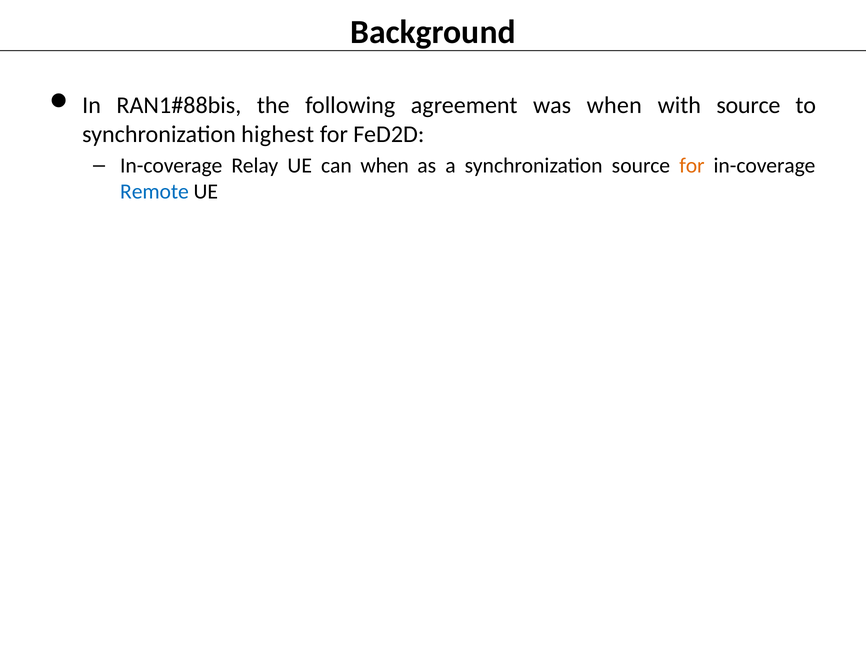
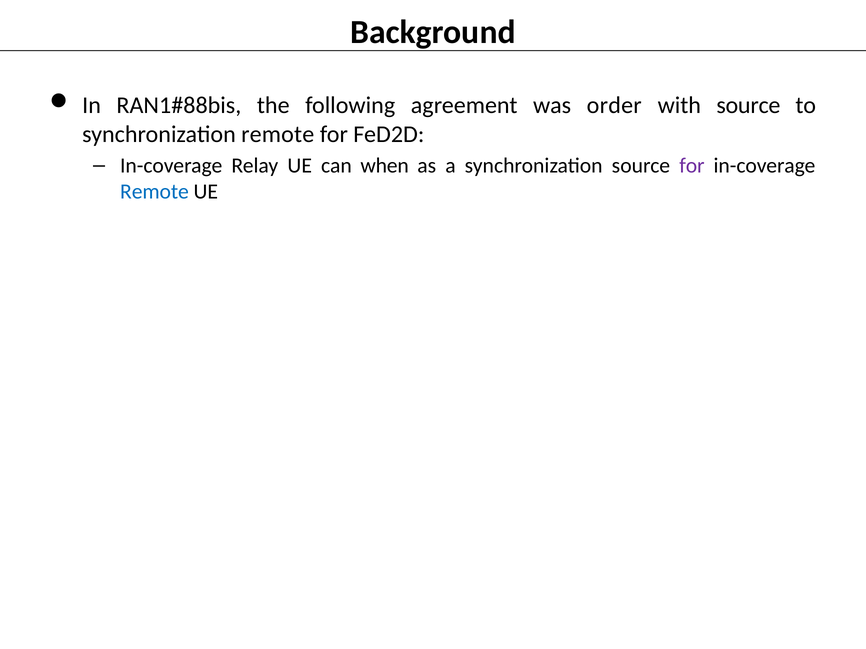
was when: when -> order (614, 105)
synchronization highest: highest -> remote (278, 134)
for colour: orange -> purple (692, 166)
